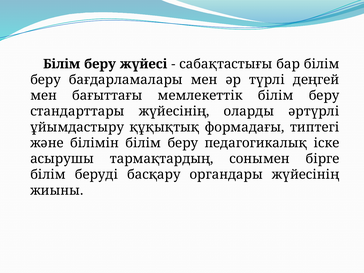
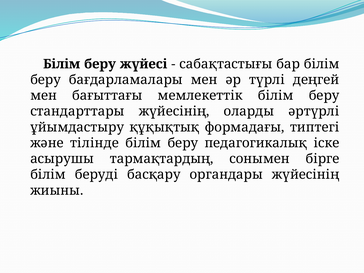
білімін: білімін -> тілінде (94, 143)
